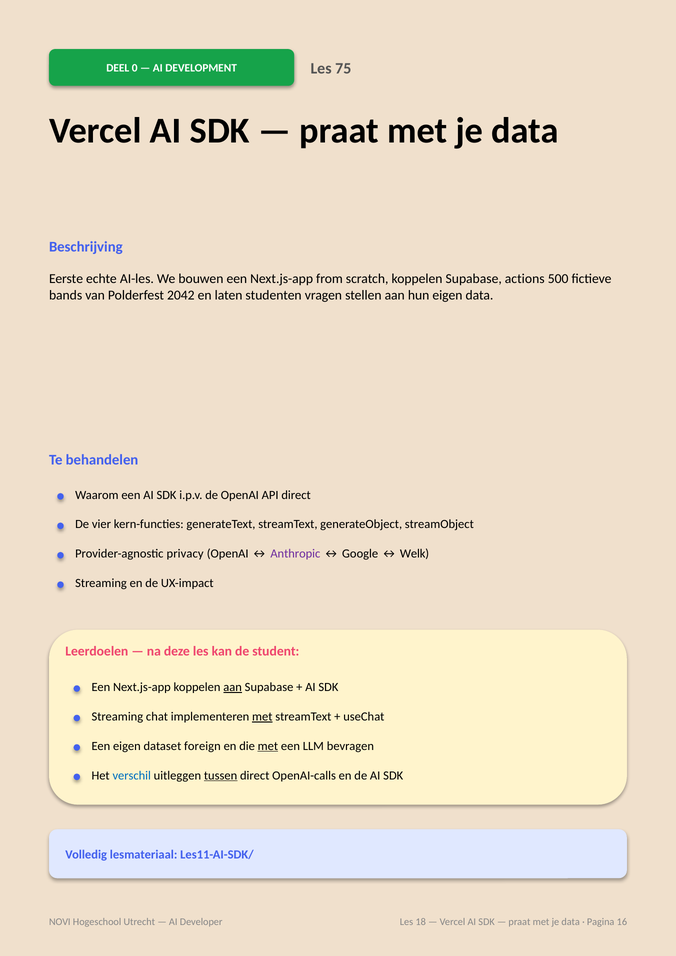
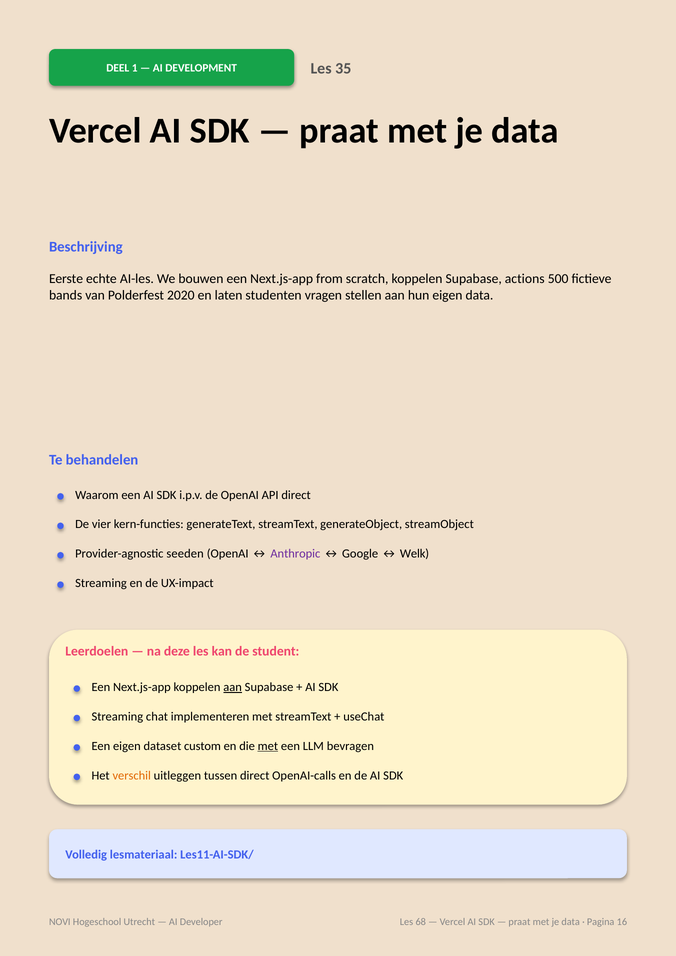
0: 0 -> 1 (135, 68)
75: 75 -> 35 (343, 68)
2042: 2042 -> 2020 (181, 295)
privacy: privacy -> seeden (185, 554)
met underline: present -> none (262, 716)
foreign: foreign -> custom (202, 746)
verschil colour: blue -> orange (132, 775)
tussen underline: present -> none (221, 775)
18: 18 -> 68 (421, 922)
